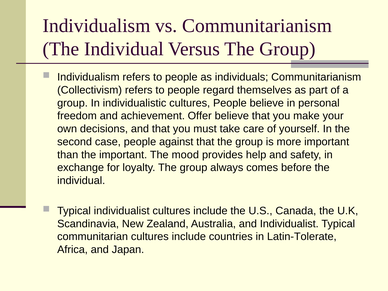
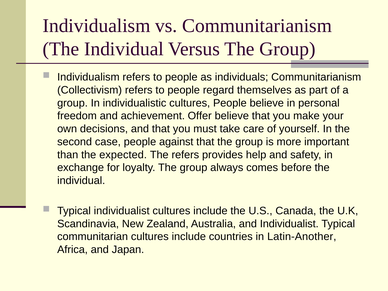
the important: important -> expected (123, 155)
The mood: mood -> refers (185, 155)
Latin-Tolerate: Latin-Tolerate -> Latin-Another (302, 237)
